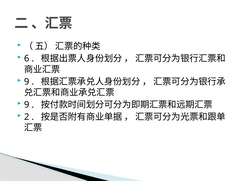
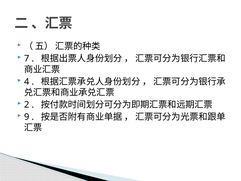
6: 6 -> 7 (27, 58)
9: 9 -> 4 (27, 82)
9: 9 -> 2 (27, 105)
2: 2 -> 9 (27, 117)
